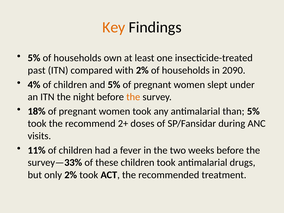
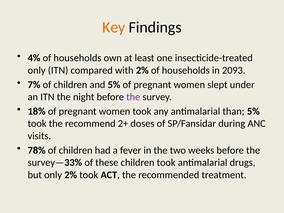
5%: 5% -> 4% (34, 58)
past: past -> only (37, 70)
2090: 2090 -> 2093 (234, 70)
4%: 4% -> 7% (34, 85)
the colour: orange -> purple (133, 97)
11%: 11% -> 78% (37, 150)
